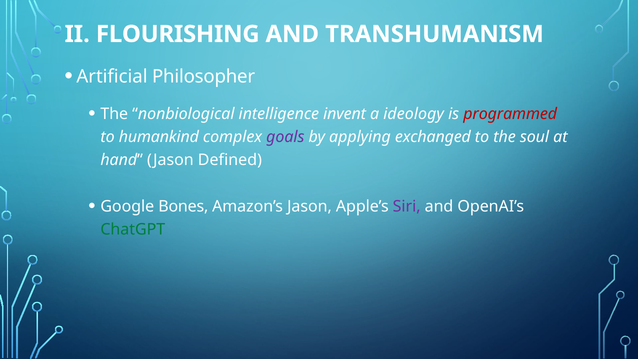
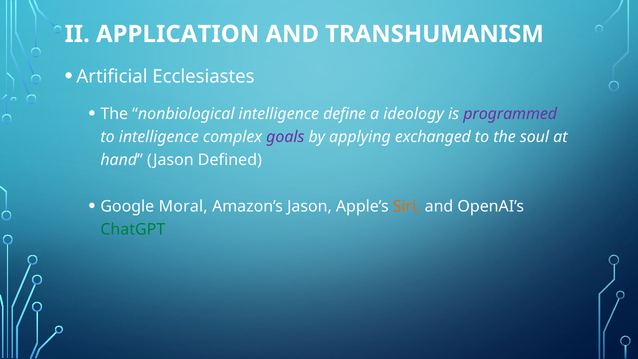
FLOURISHING: FLOURISHING -> APPLICATION (178, 34)
Philosopher: Philosopher -> Ecclesiastes (203, 76)
invent: invent -> define (345, 114)
programmed colour: red -> purple (510, 114)
to humankind: humankind -> intelligence (159, 137)
Bones: Bones -> Moral (183, 206)
Siri colour: purple -> orange (407, 206)
